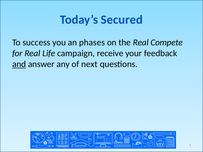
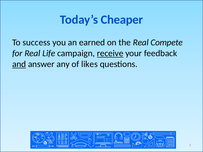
Secured: Secured -> Cheaper (122, 20)
phases: phases -> earned (92, 43)
receive underline: none -> present (110, 53)
next: next -> likes (89, 64)
